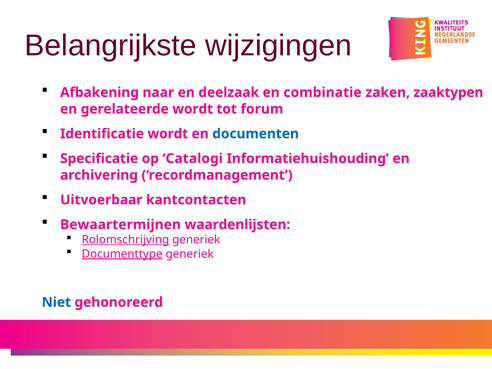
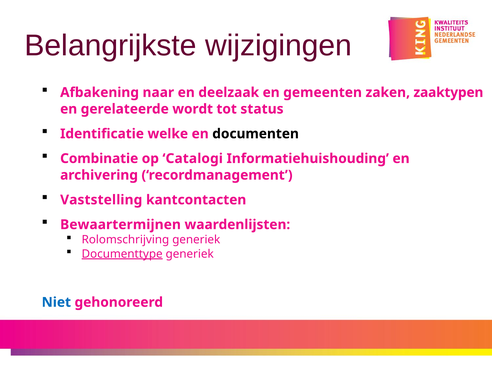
combinatie: combinatie -> gemeenten (323, 92)
forum: forum -> status (262, 109)
Identificatie wordt: wordt -> welke (168, 134)
documenten colour: blue -> black (256, 134)
Specificatie: Specificatie -> Combinatie (99, 159)
Uitvoerbaar: Uitvoerbaar -> Vaststelling (101, 200)
Rolomschrijving underline: present -> none (125, 240)
